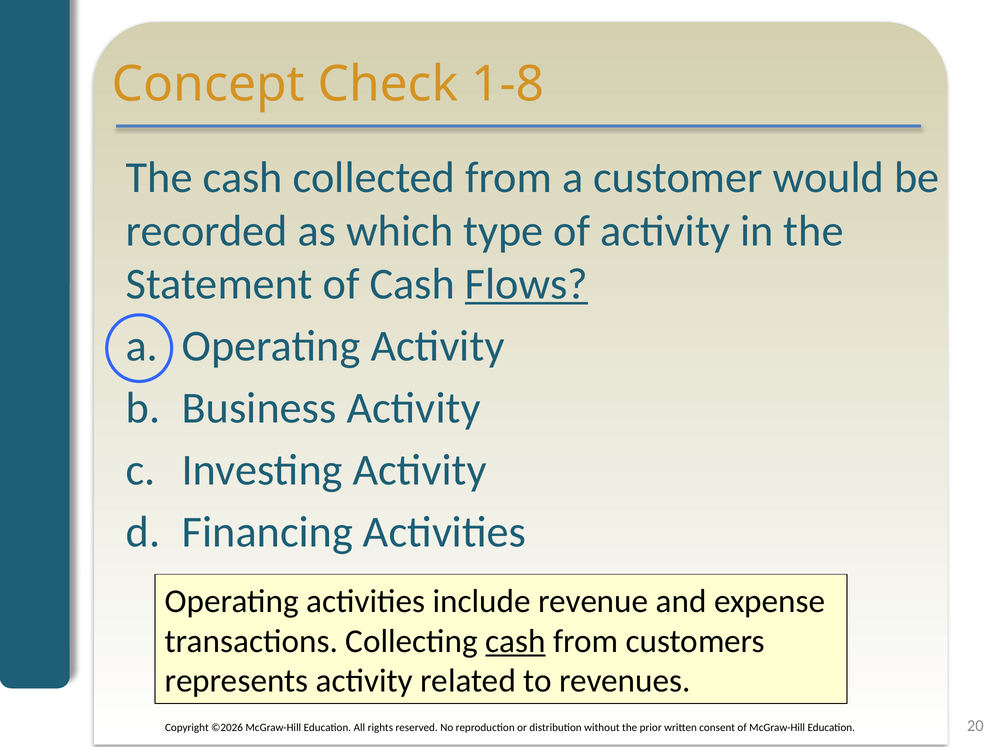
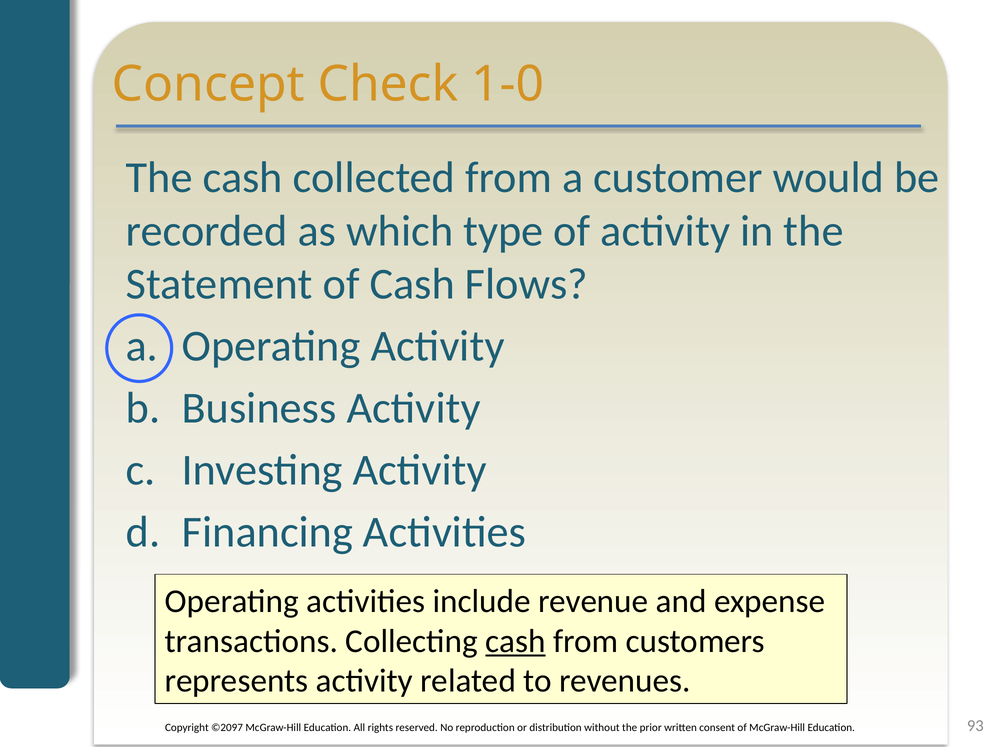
1-8: 1-8 -> 1-0 (508, 84)
Flows underline: present -> none (526, 284)
©2026: ©2026 -> ©2097 (227, 727)
20: 20 -> 93 (975, 726)
